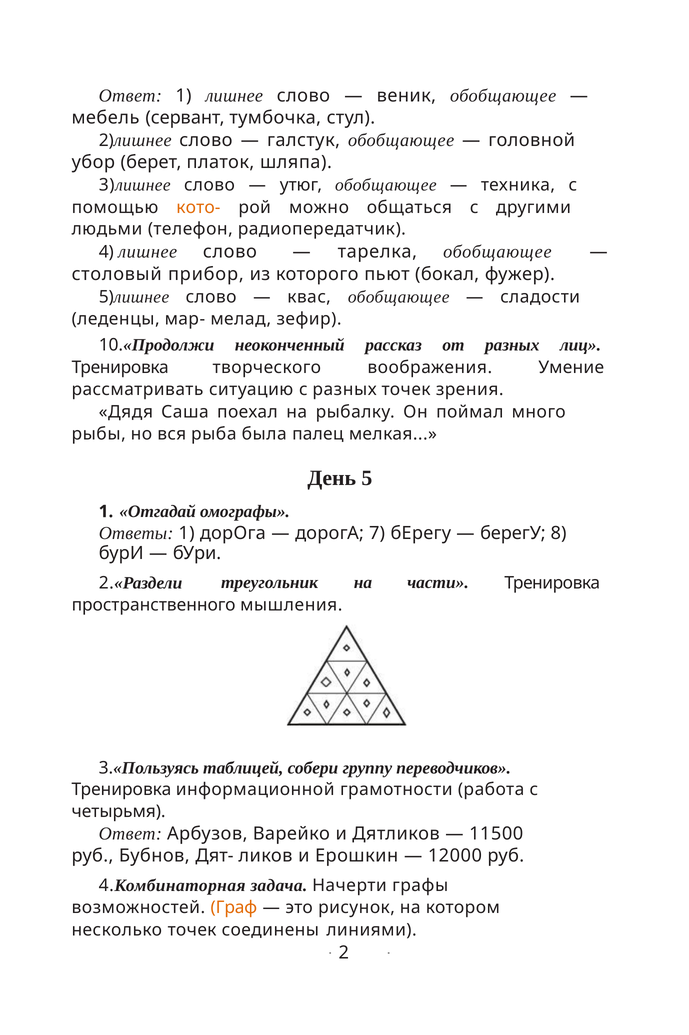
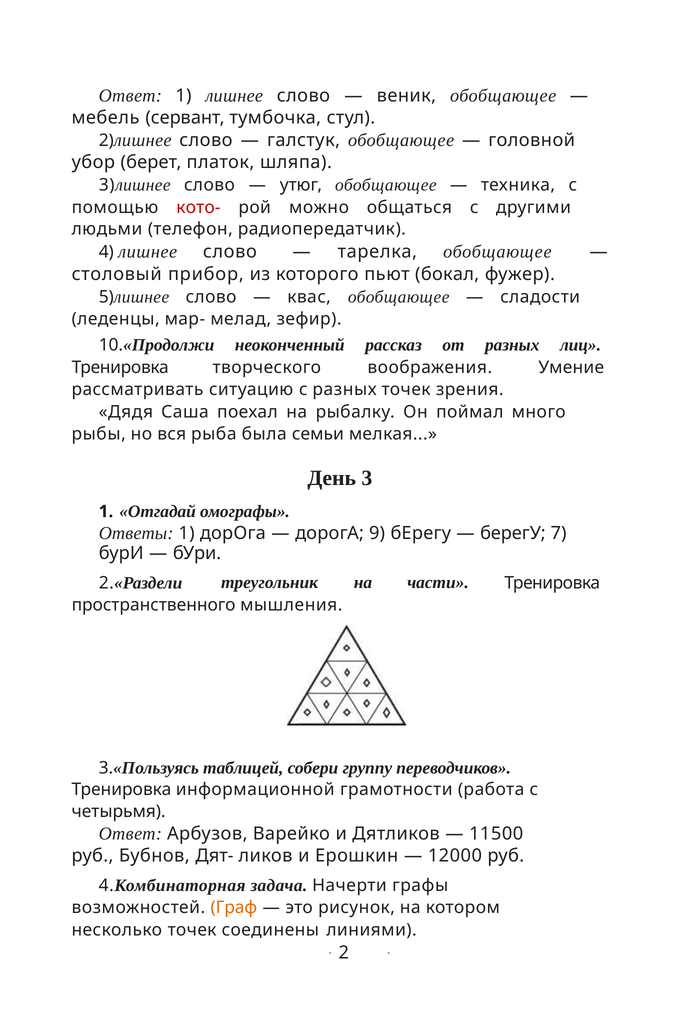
кото- colour: orange -> red (198, 207)
палец: палец -> семьи (318, 434)
5: 5 -> 3 (367, 478)
7: 7 -> 9 (377, 533)
8: 8 -> 7 (559, 533)
